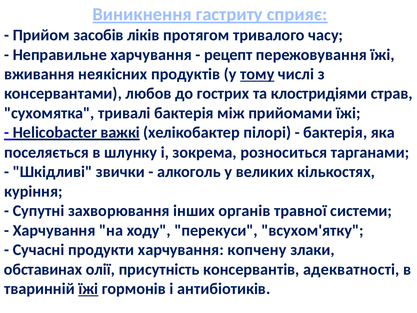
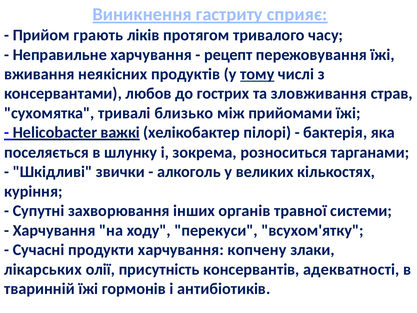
засобів: засобів -> грають (98, 35)
клостридіями: клостридіями -> зловживання (319, 94)
тривалі бактерія: бактерія -> близько (184, 113)
обставинах: обставинах -> лікарських (43, 269)
їжі underline: present -> none (88, 289)
